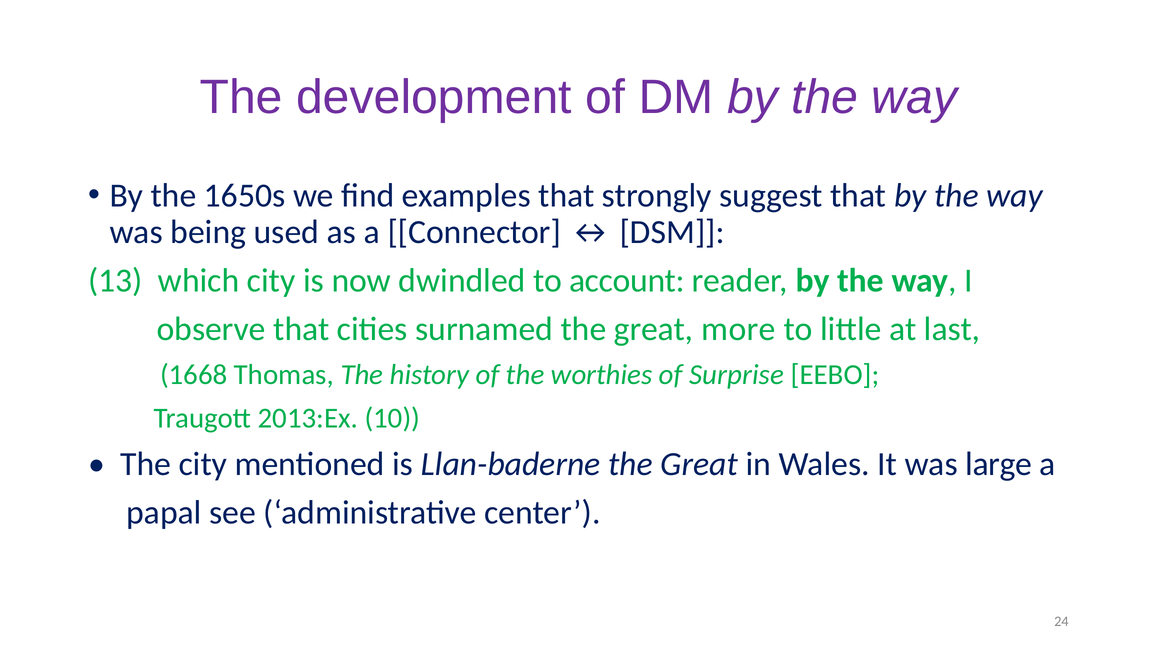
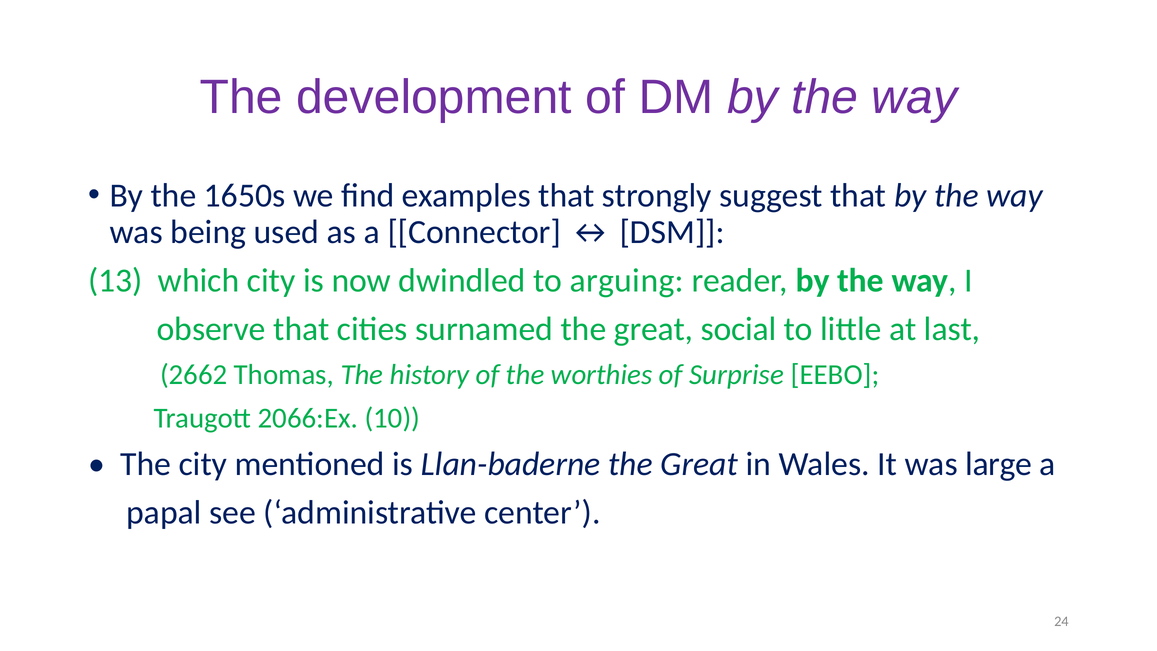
account: account -> arguing (627, 280)
more: more -> social (739, 329)
1668: 1668 -> 2662 (194, 375)
2013:Ex: 2013:Ex -> 2066:Ex (308, 418)
